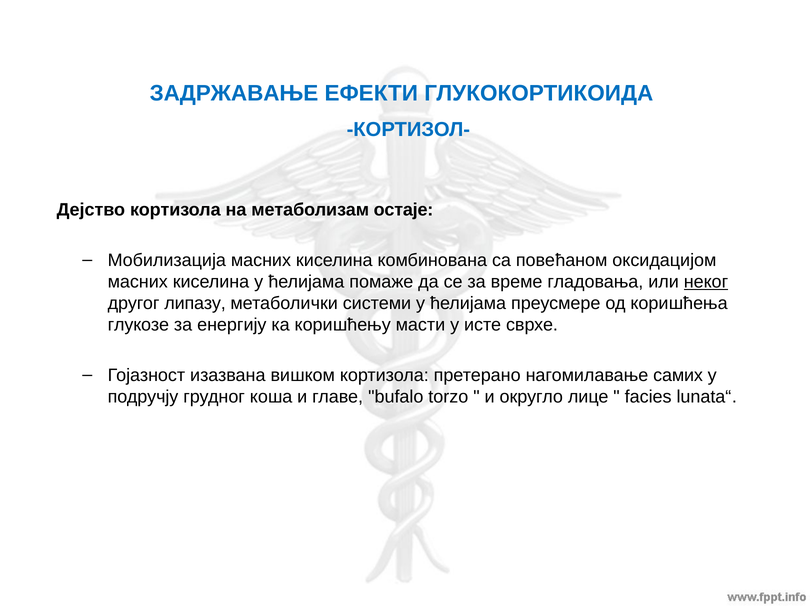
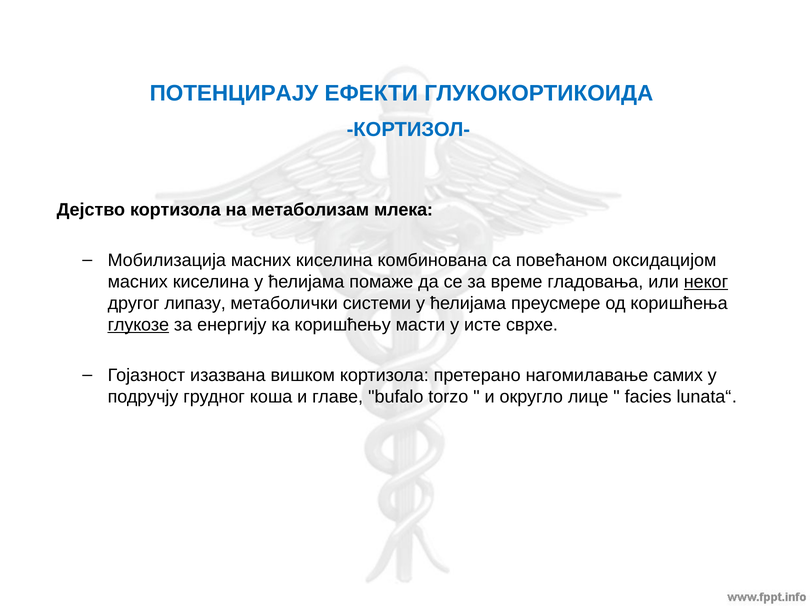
ЗАДРЖАВАЊЕ: ЗАДРЖАВАЊЕ -> ПОТЕНЦИРАЈУ (234, 93)
остаје: остаје -> млека (404, 210)
глукозе underline: none -> present (138, 325)
